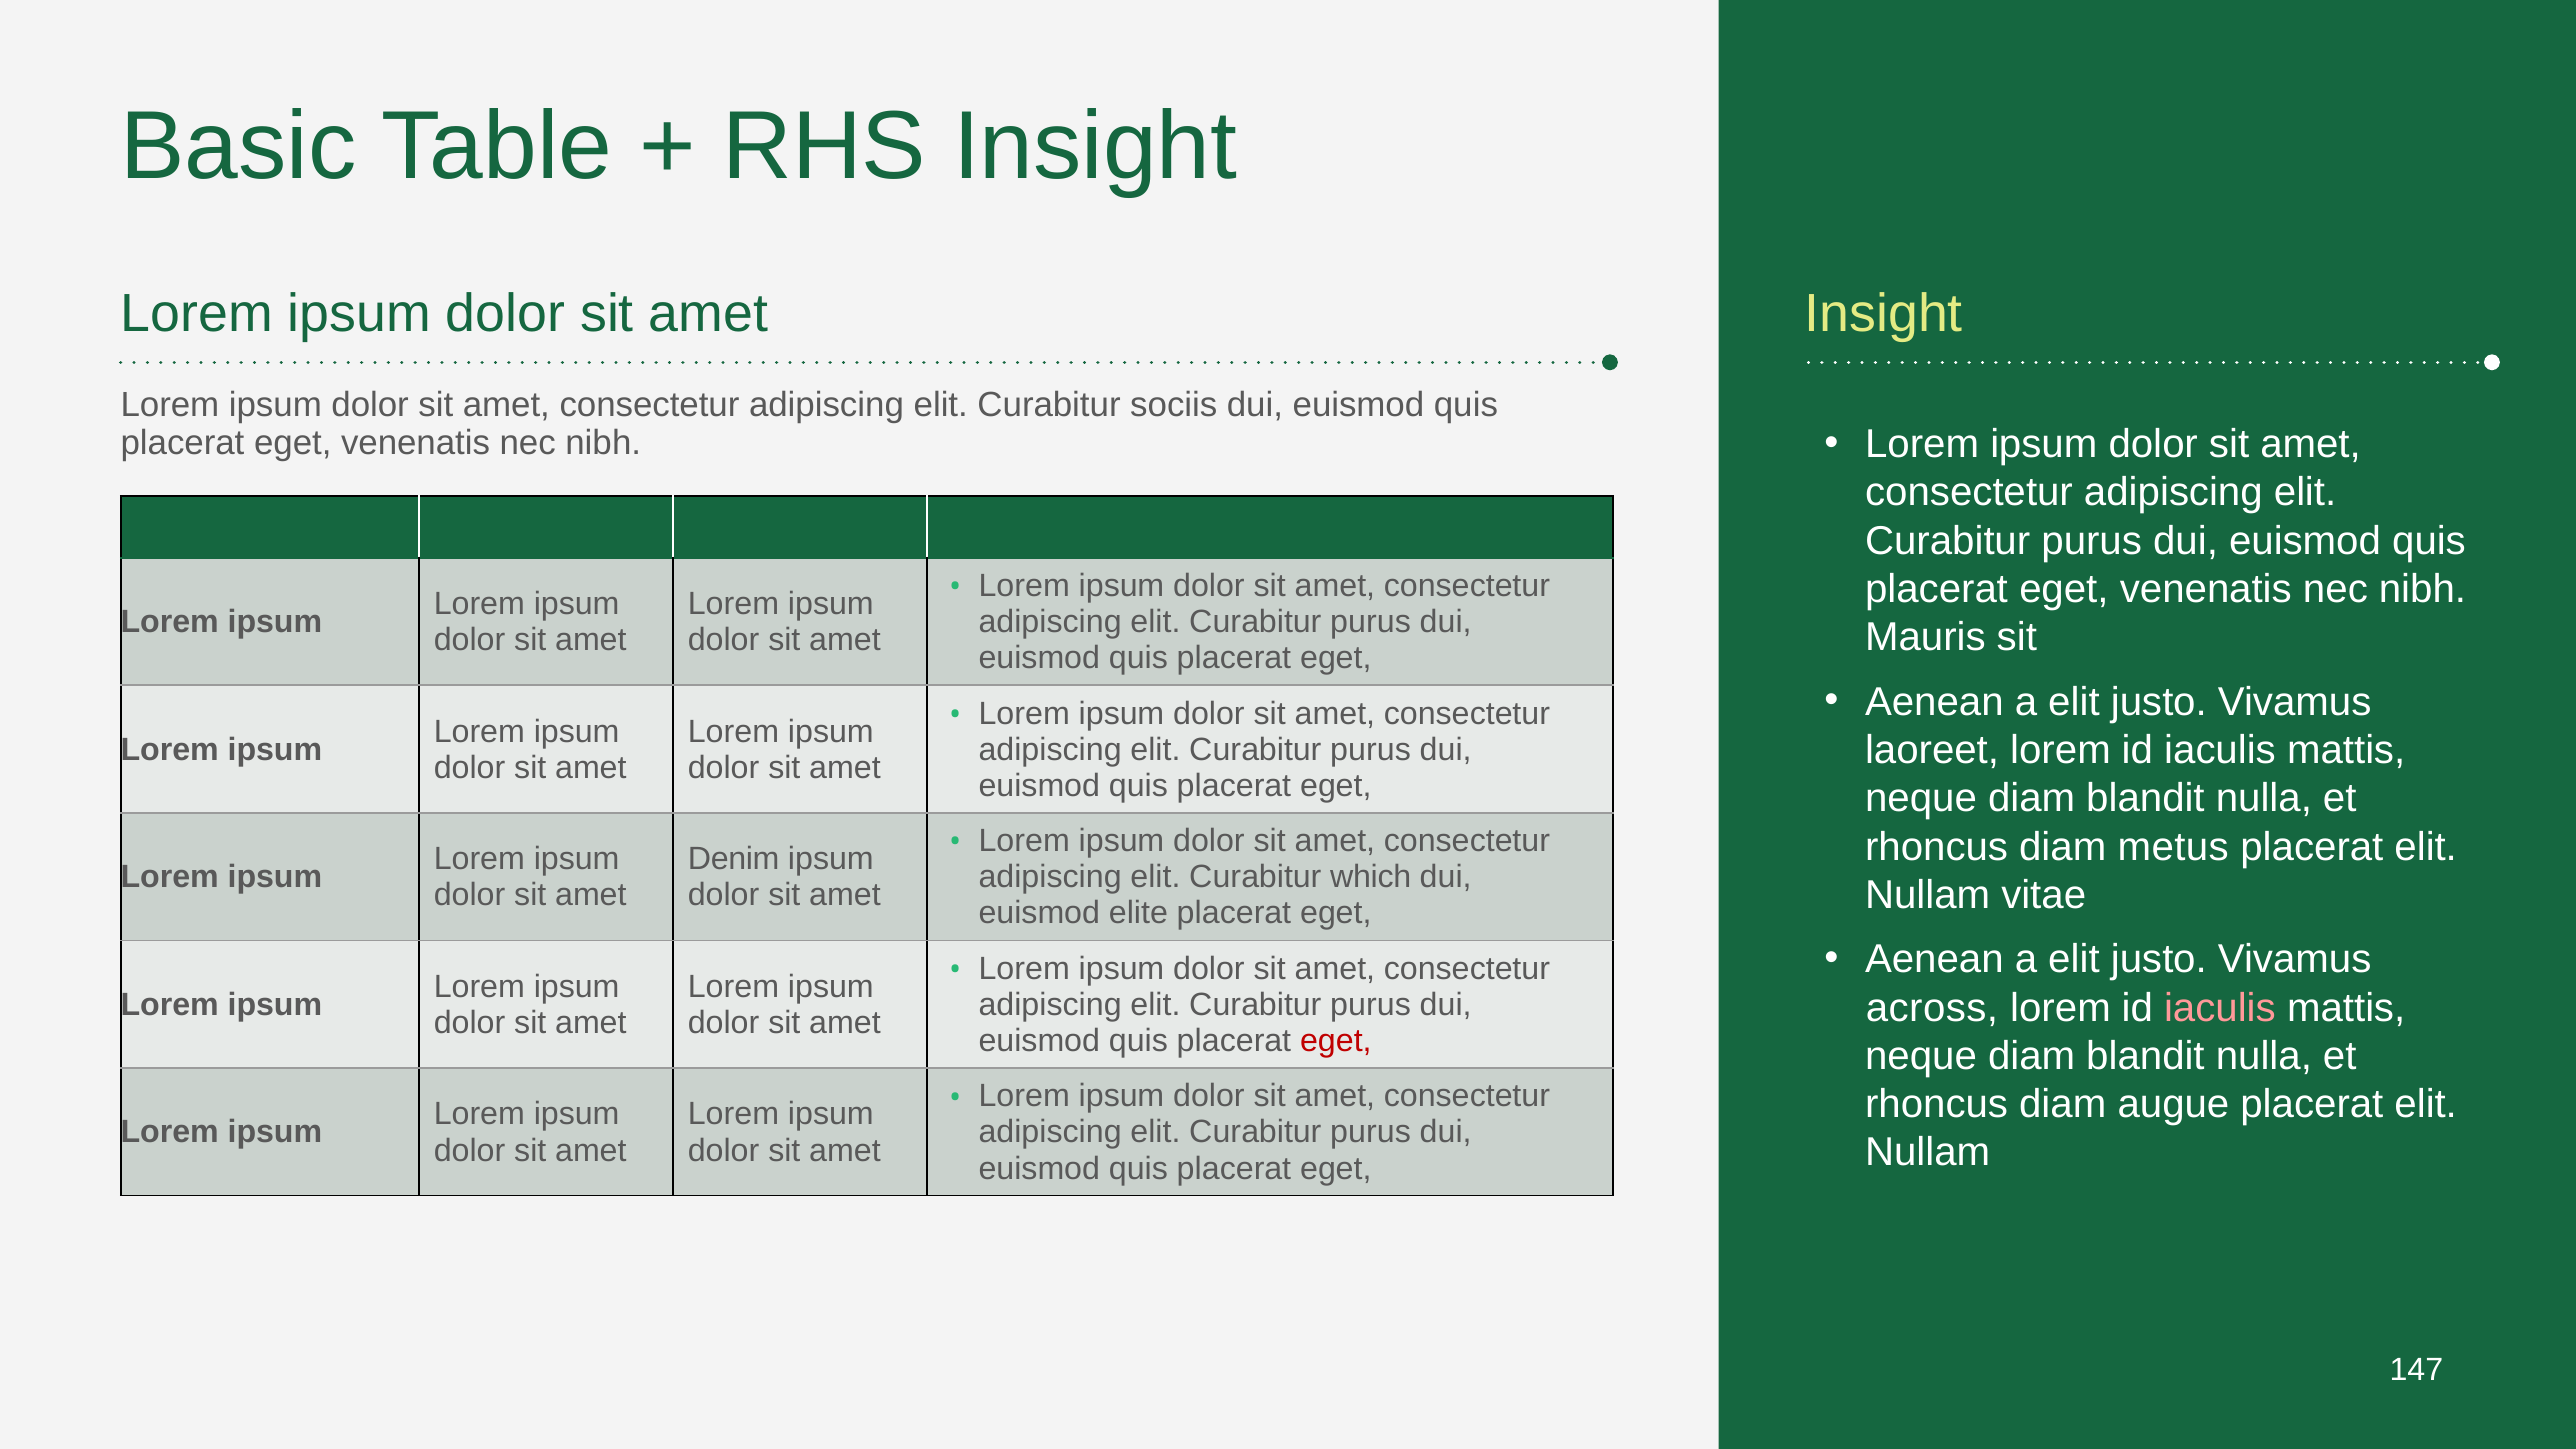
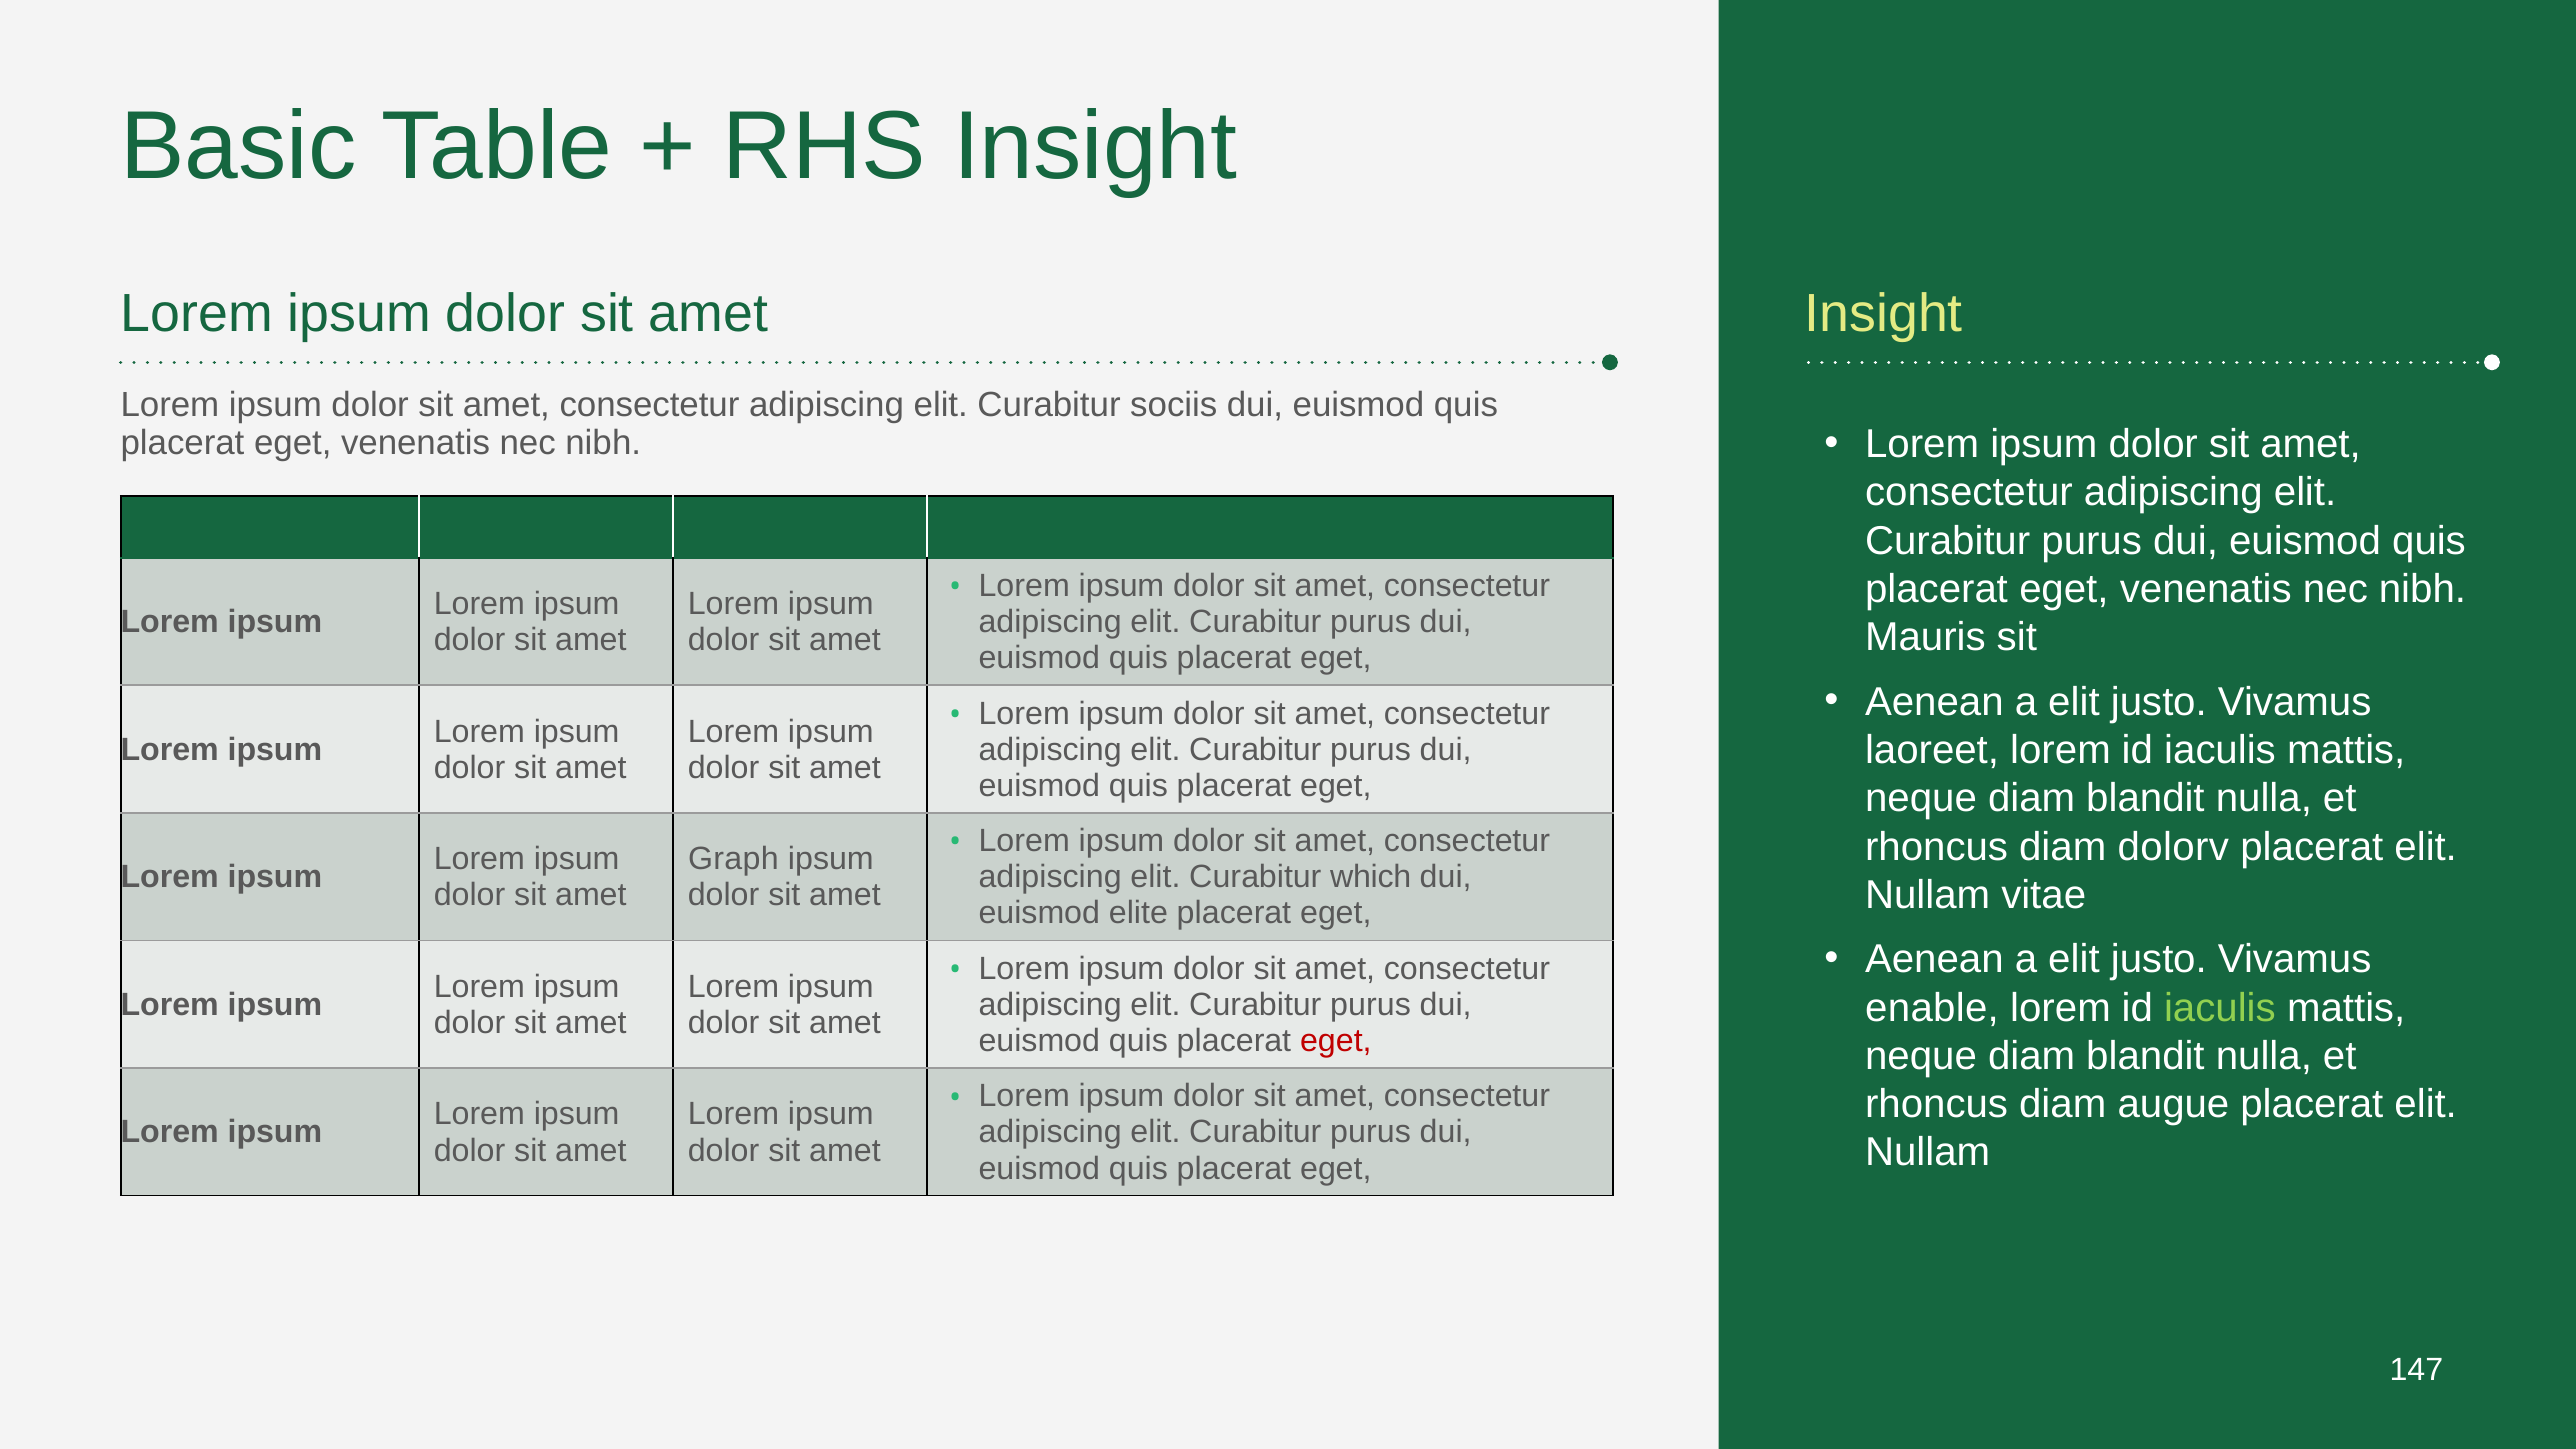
metus: metus -> dolorv (2173, 847)
Denim: Denim -> Graph (733, 859)
across: across -> enable (1932, 1008)
iaculis colour: pink -> light green (2220, 1008)
